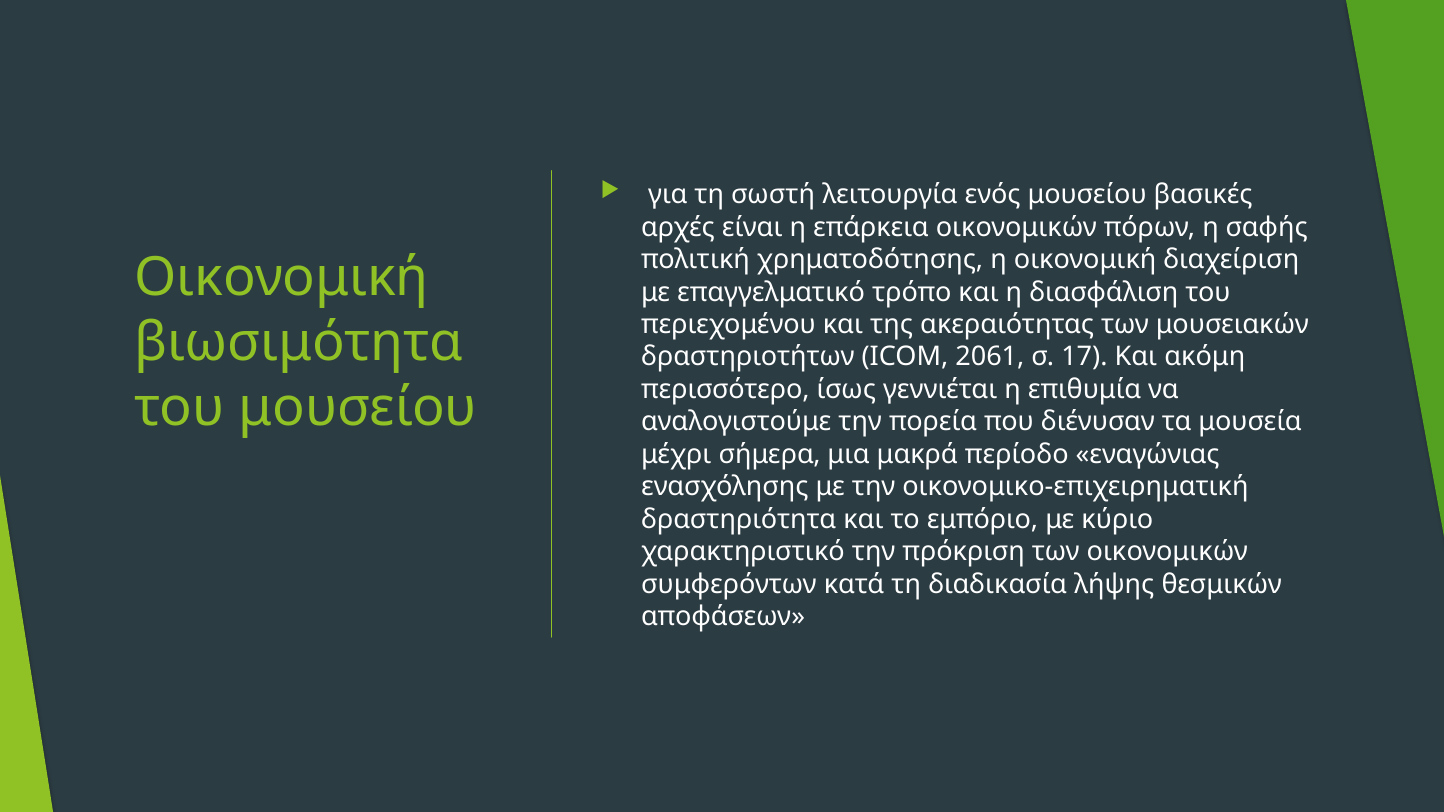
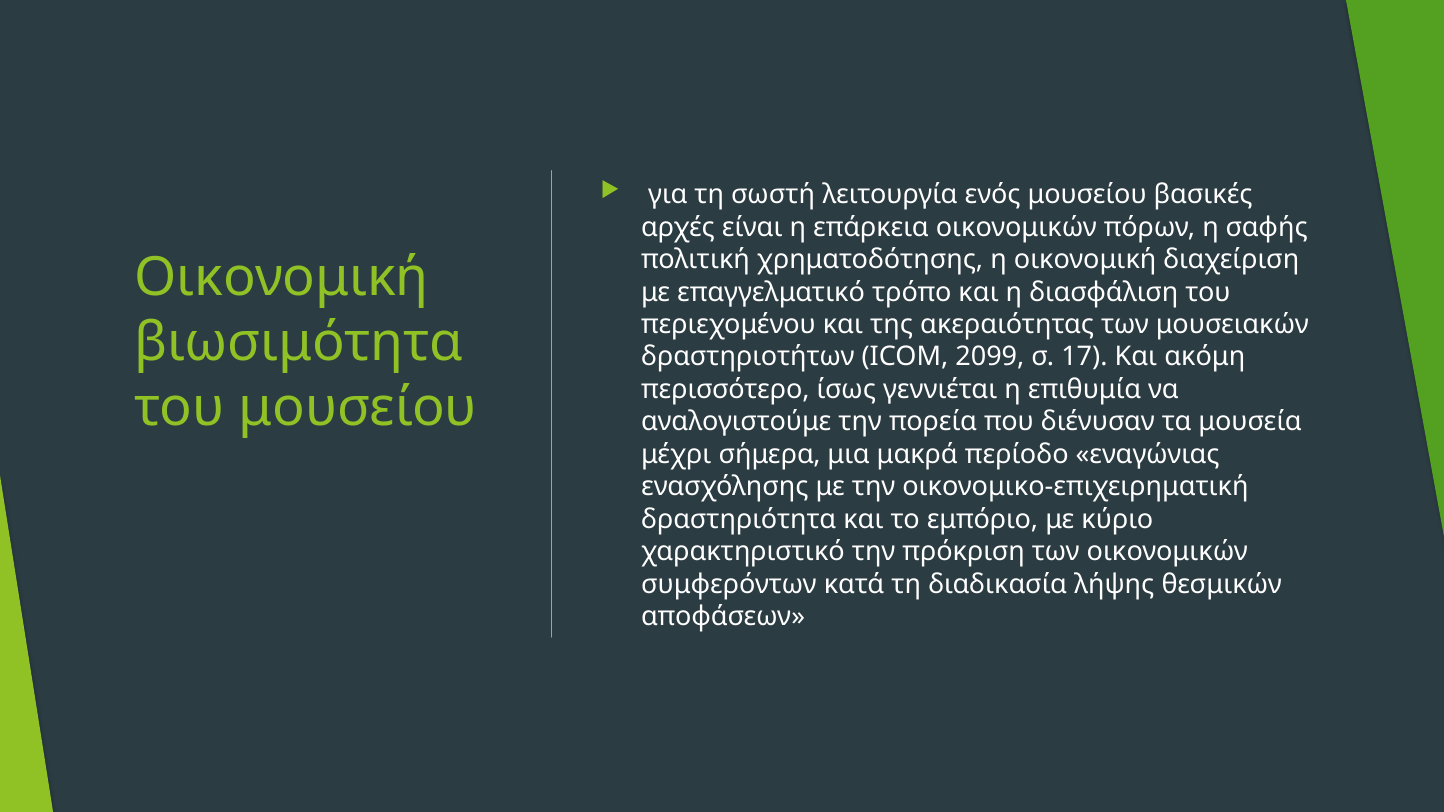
2061: 2061 -> 2099 (990, 357)
